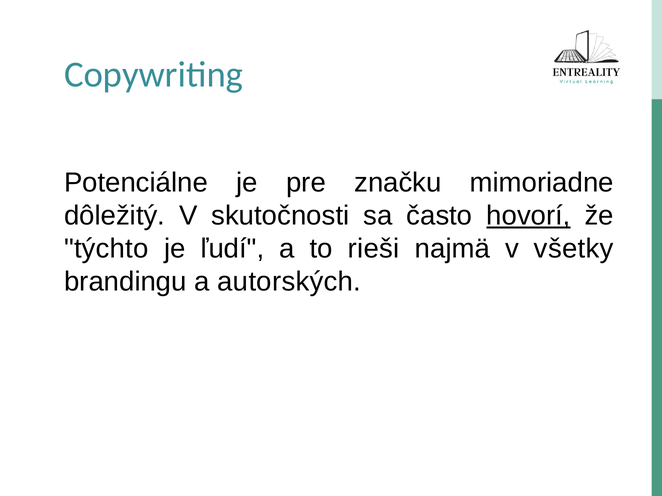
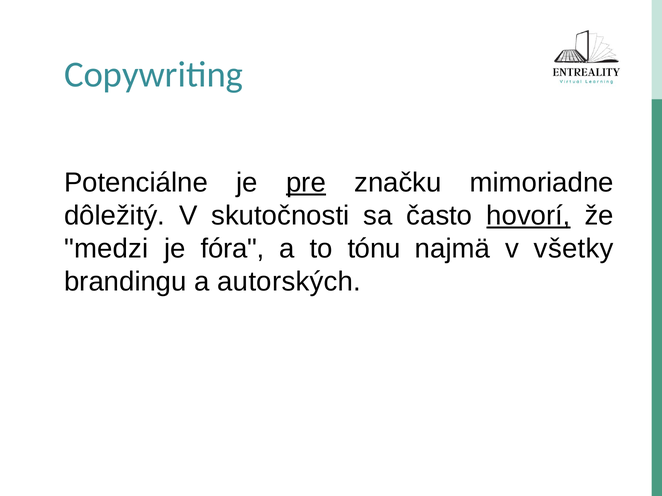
pre underline: none -> present (306, 183)
týchto: týchto -> medzi (106, 249)
ľudí: ľudí -> fóra (233, 249)
rieši: rieši -> tónu (374, 249)
